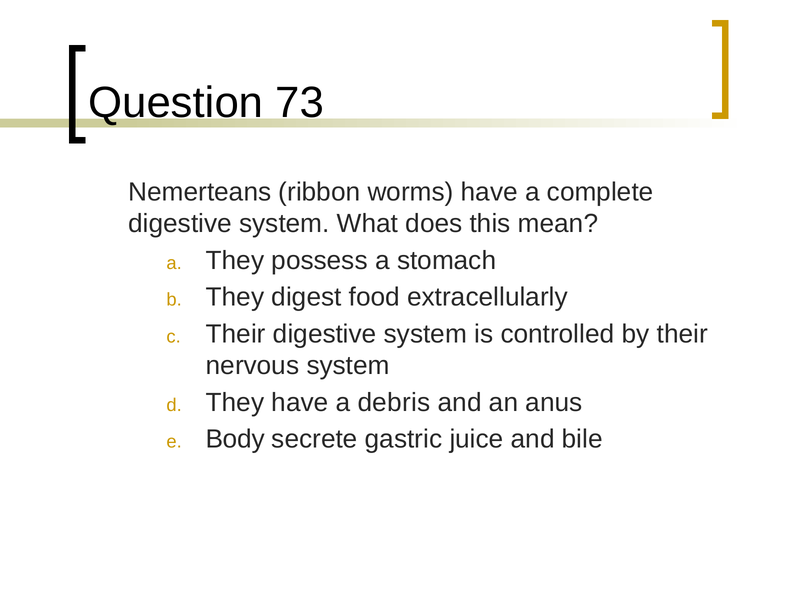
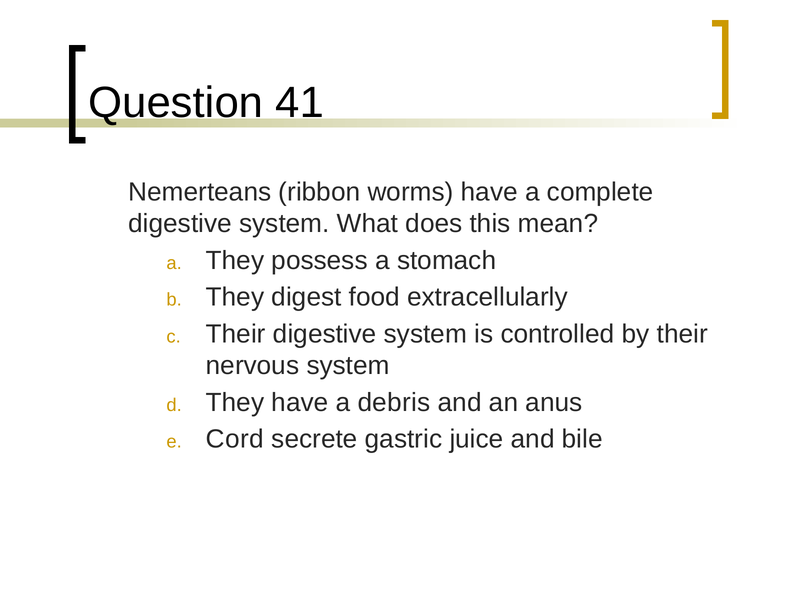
73: 73 -> 41 (300, 103)
Body: Body -> Cord (235, 439)
